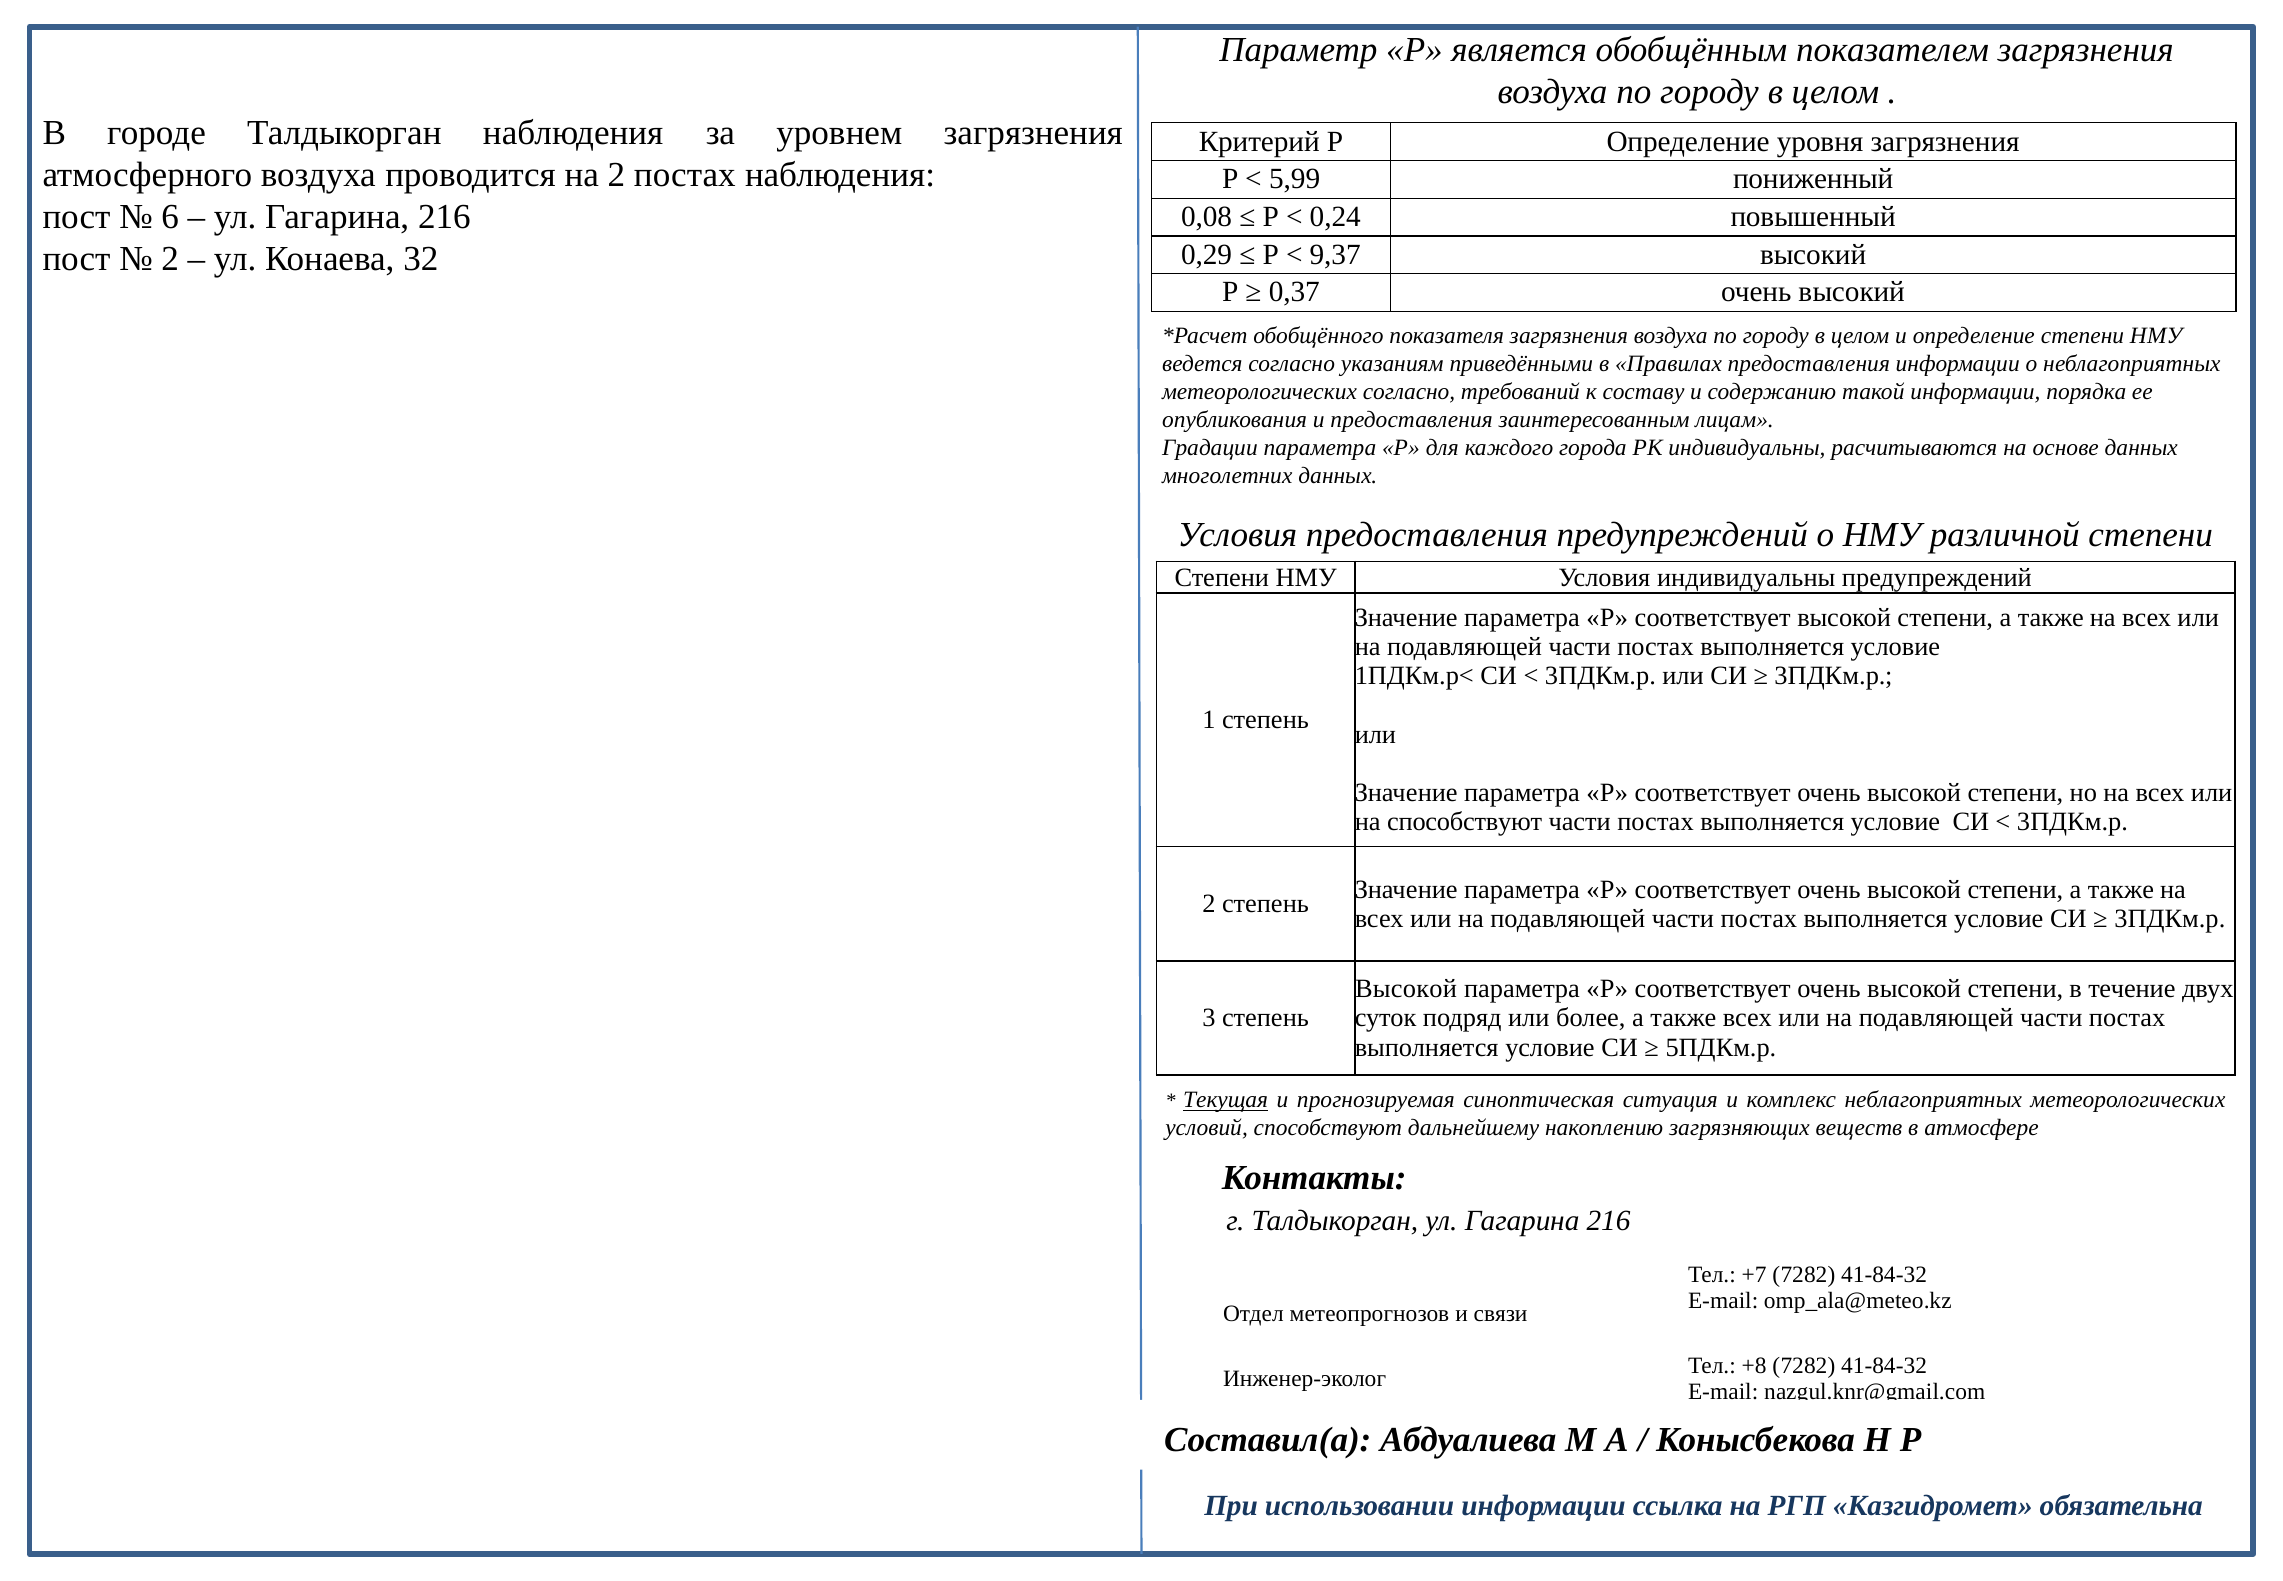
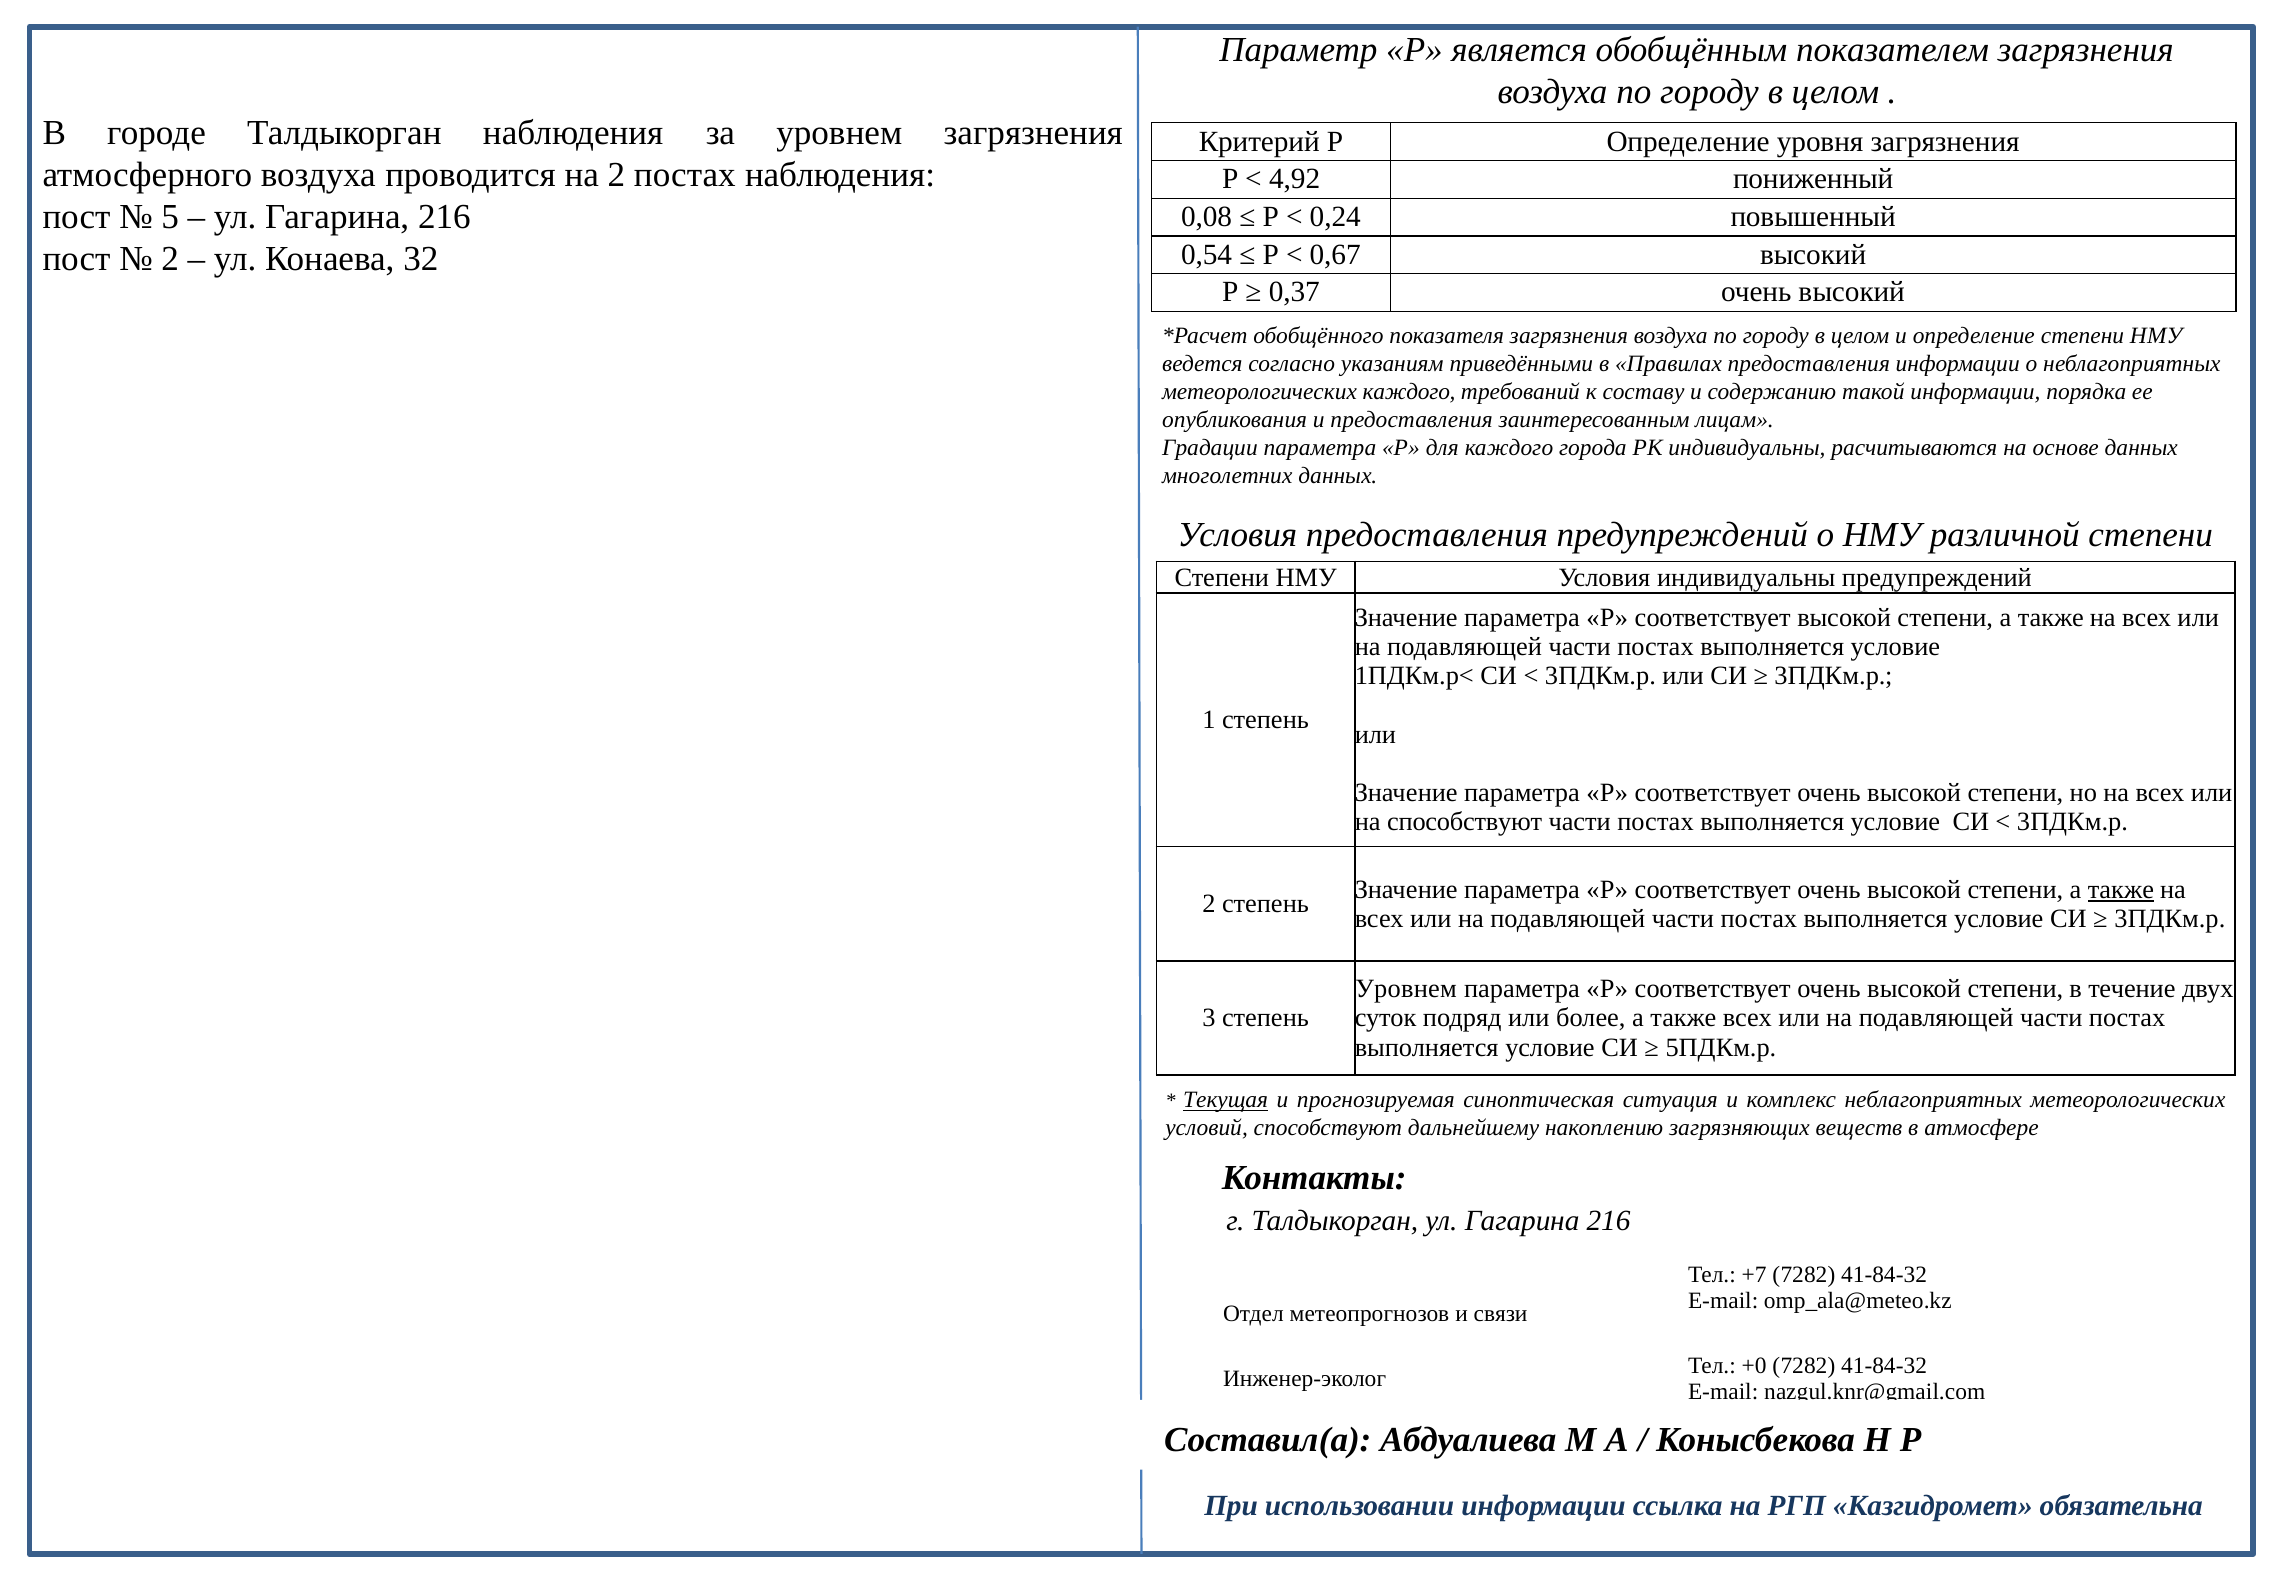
5,99: 5,99 -> 4,92 (1295, 179)
6: 6 -> 5 (170, 217)
0,29: 0,29 -> 0,54 (1207, 254)
9,37: 9,37 -> 0,67 (1335, 254)
метеорологических согласно: согласно -> каждого (1409, 391)
также underline: none -> present (2121, 889)
Высокой: Высокой -> Уровнем (1406, 989)
+8: +8 -> +0 (1754, 1365)
